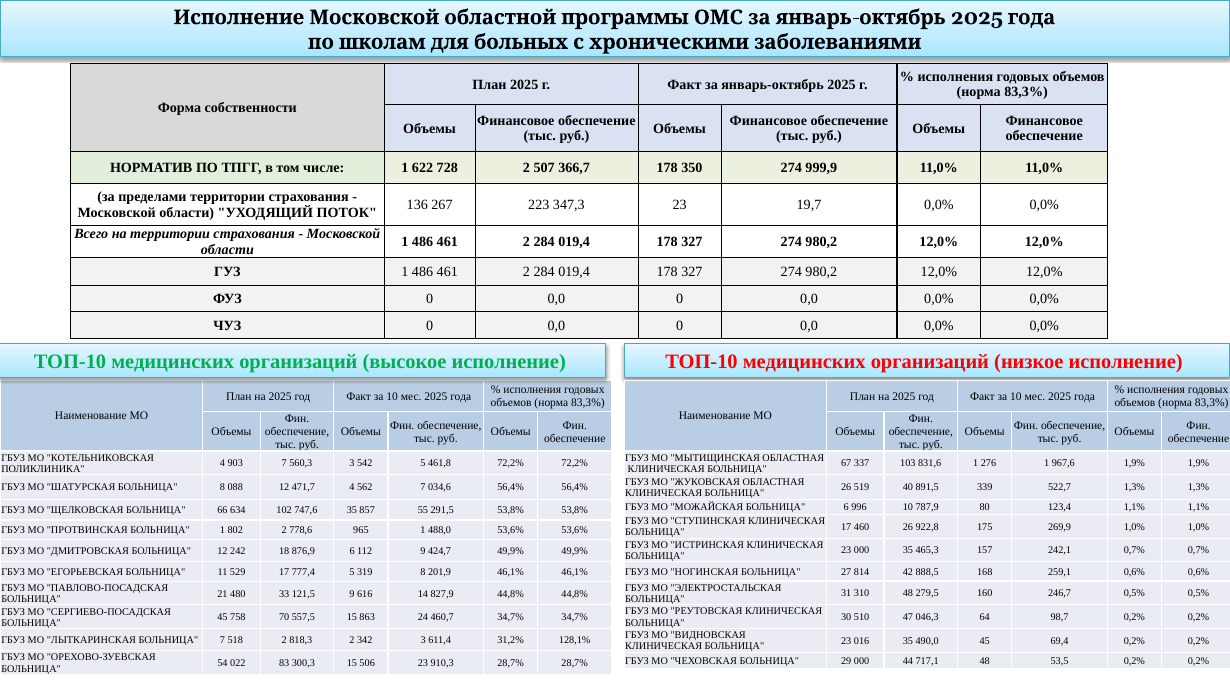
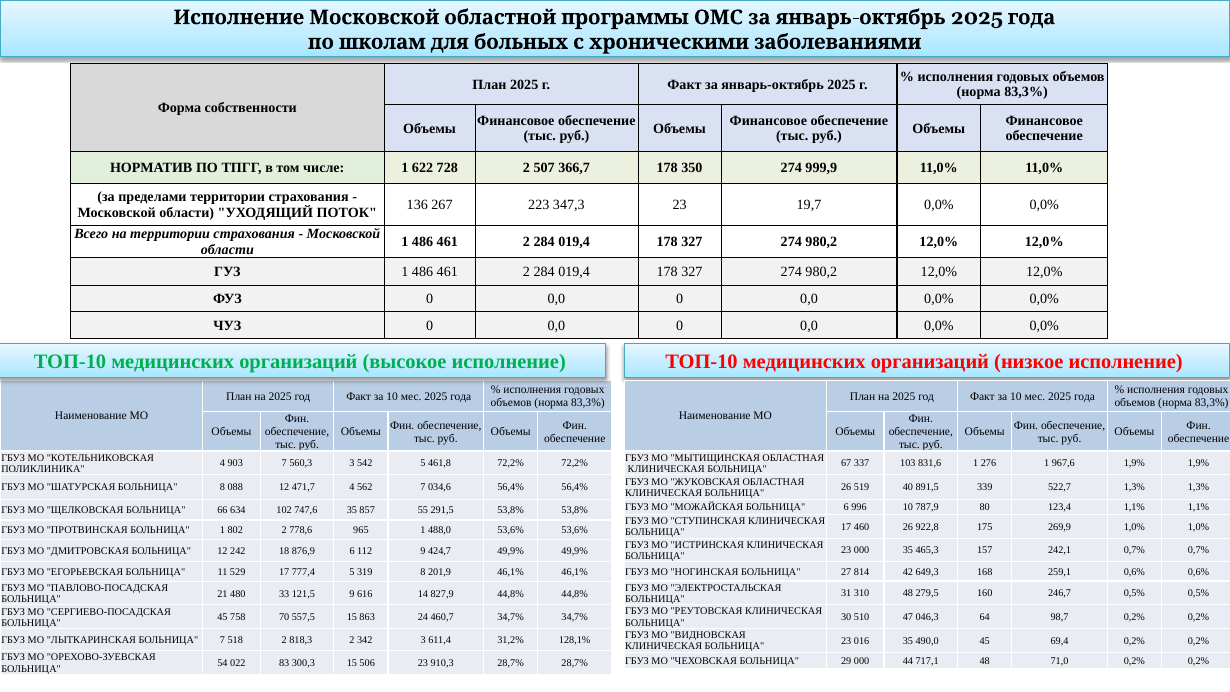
888,5: 888,5 -> 649,3 (927, 572)
53,5: 53,5 -> 71,0 (1060, 661)
